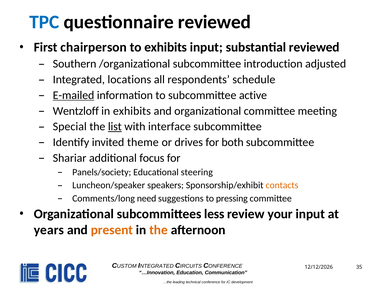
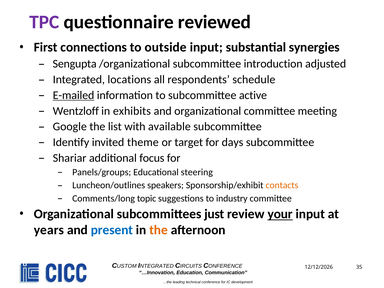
TPC colour: blue -> purple (44, 22)
chairperson: chairperson -> connections (94, 47)
to exhibits: exhibits -> outside (166, 47)
substantial reviewed: reviewed -> synergies (314, 47)
Southern: Southern -> Sengupta (75, 64)
Special: Special -> Google (70, 127)
list underline: present -> none (115, 127)
interface: interface -> available (169, 127)
drives: drives -> target (189, 142)
both: both -> days (233, 142)
Panels/society: Panels/society -> Panels/groups (102, 172)
Luncheon/speaker: Luncheon/speaker -> Luncheon/outlines (109, 185)
need: need -> topic (147, 198)
pressing: pressing -> industry (232, 198)
less: less -> just (214, 214)
your underline: none -> present (280, 214)
present colour: orange -> blue (112, 230)
